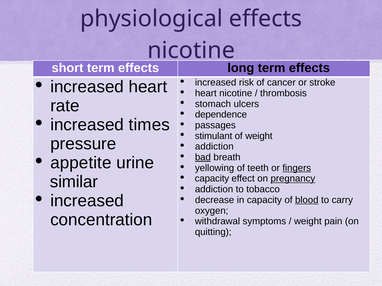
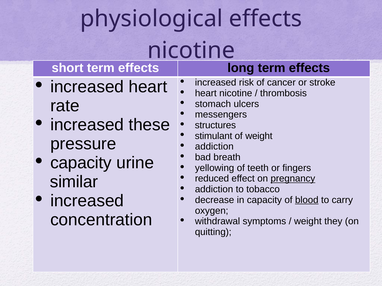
dependence: dependence -> messengers (221, 115)
times: times -> these (149, 125)
passages: passages -> structures (215, 125)
bad underline: present -> none (203, 158)
appetite: appetite -> capacity (81, 163)
fingers underline: present -> none (297, 168)
capacity: capacity -> reduced (212, 179)
pain: pain -> they (333, 222)
